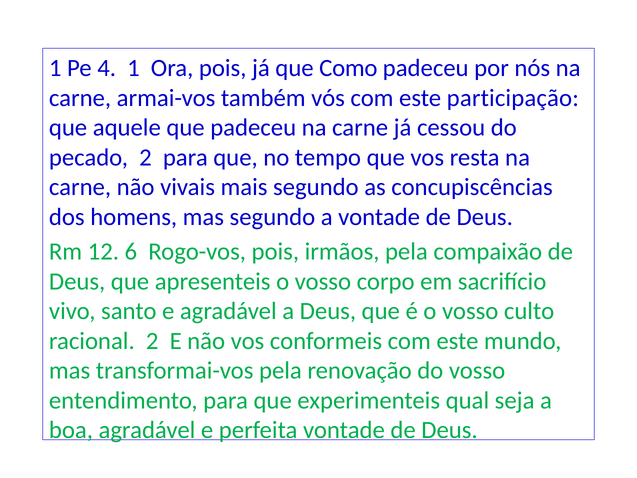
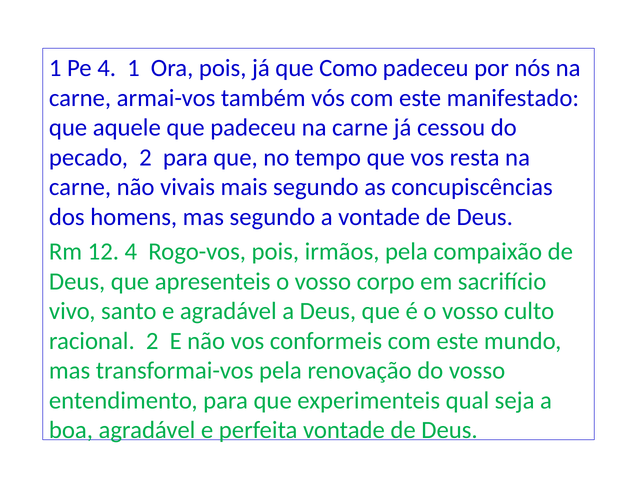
participação: participação -> manifestado (513, 98)
12 6: 6 -> 4 (131, 251)
